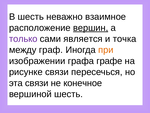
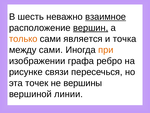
взаимное underline: none -> present (106, 17)
только colour: purple -> orange (23, 39)
между граф: граф -> сами (51, 50)
графе: графе -> ребро (109, 61)
эта связи: связи -> точек (37, 83)
конечное: конечное -> вершины (83, 83)
вершиной шесть: шесть -> линии (69, 94)
